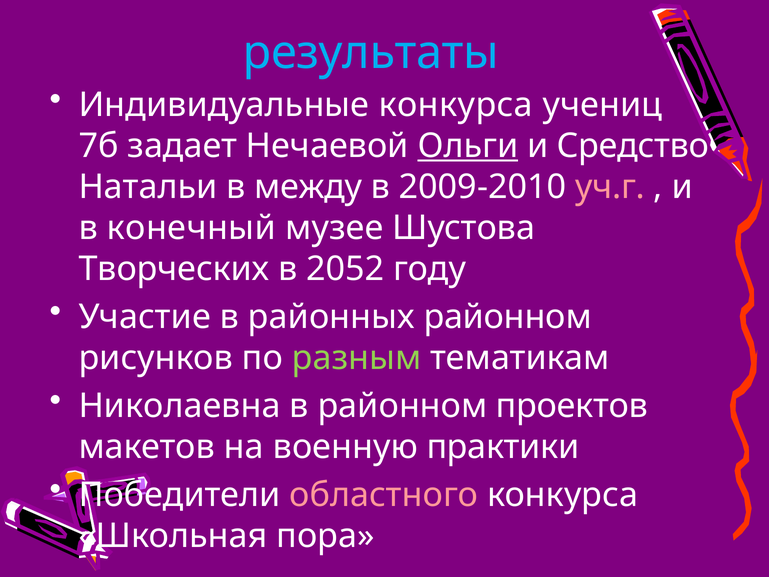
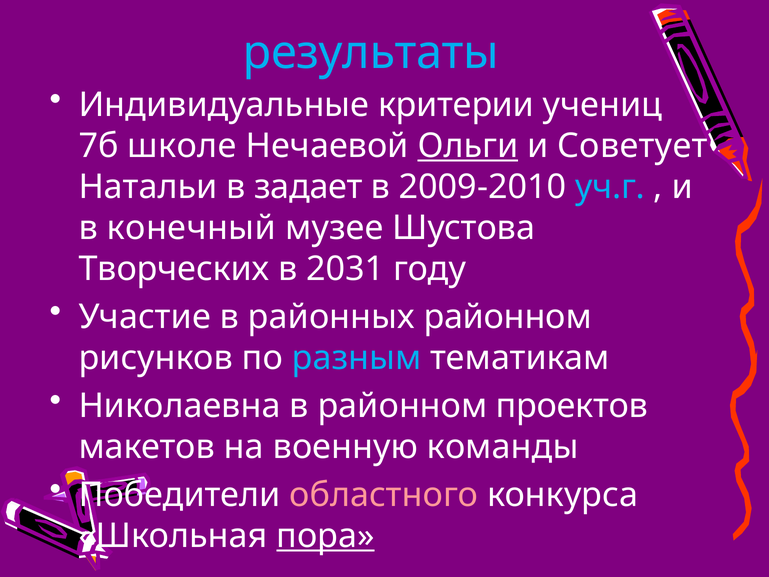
Индивидуальные конкурса: конкурса -> критерии (456, 105)
задает: задает -> школе (182, 146)
Средство: Средство -> Советует (632, 146)
между: между -> задает (308, 187)
уч.г colour: pink -> light blue (610, 187)
2052: 2052 -> 2031 (345, 269)
разным colour: light green -> light blue (357, 358)
практики: практики -> команды (503, 447)
пора underline: none -> present (326, 536)
